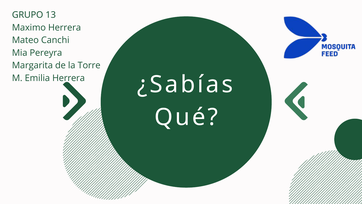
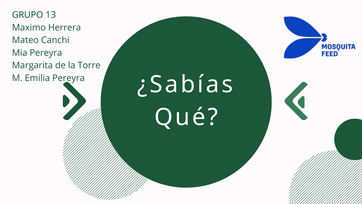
Emilia Herrera: Herrera -> Pereyra (69, 78)
